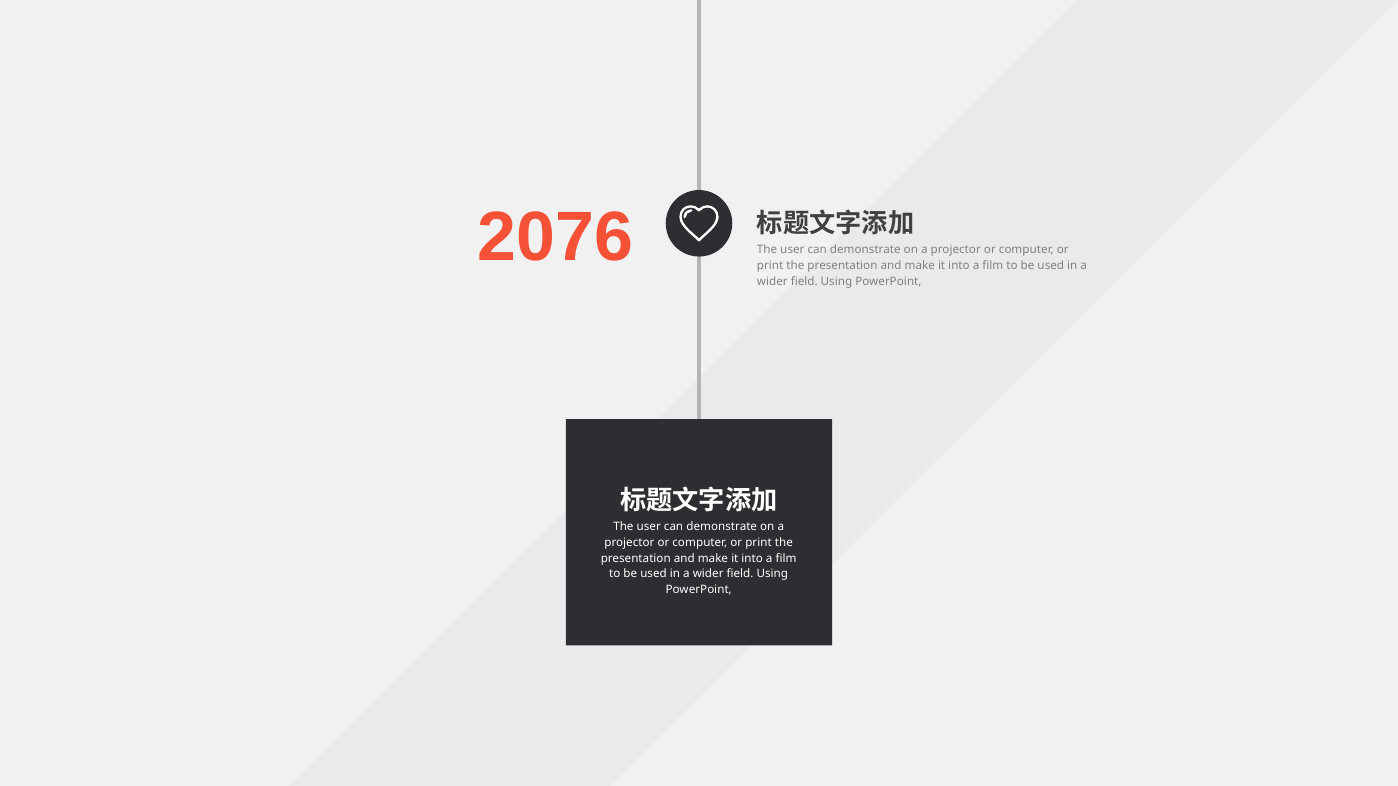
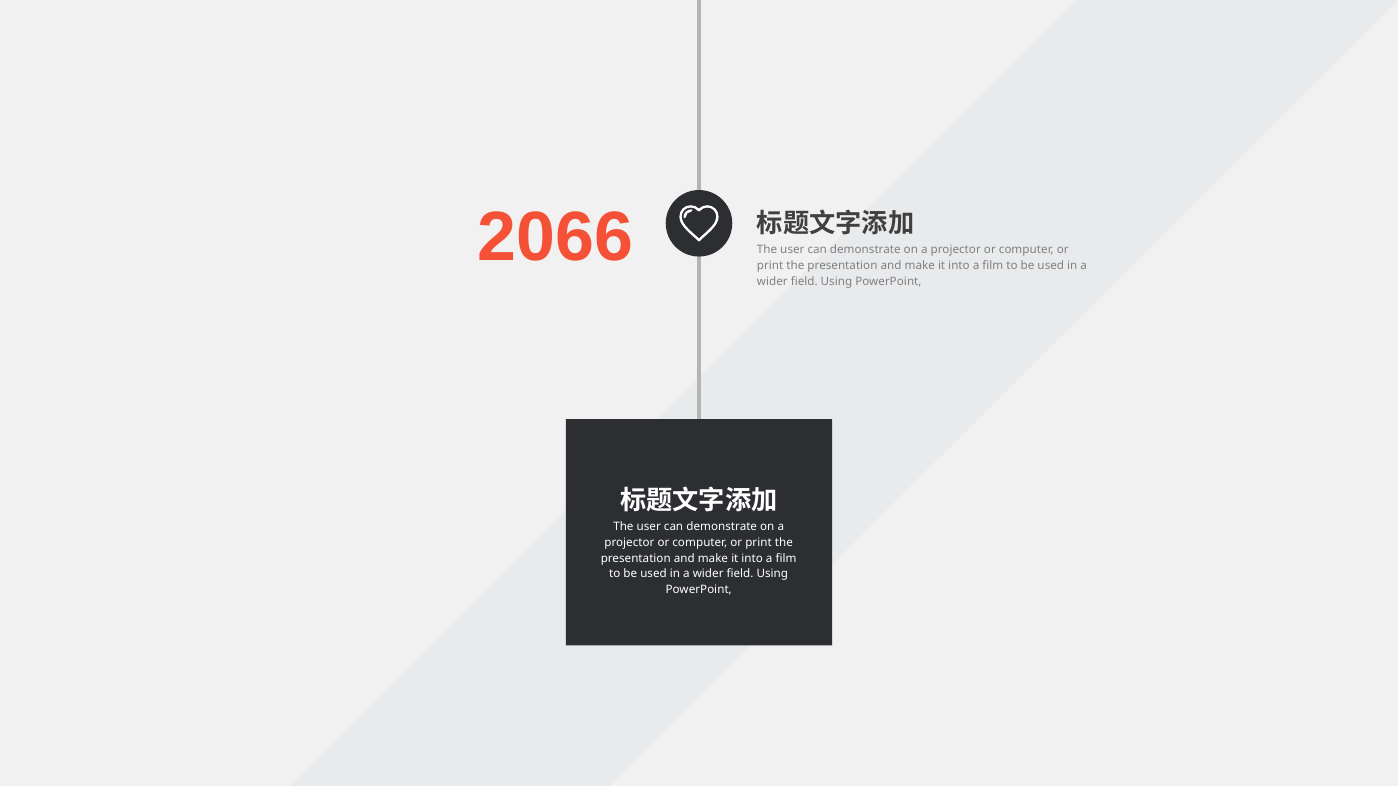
2076: 2076 -> 2066 (555, 237)
